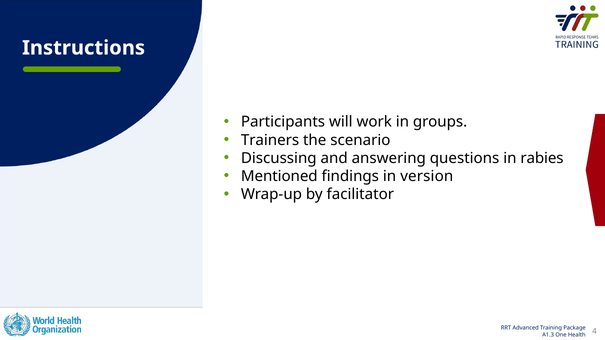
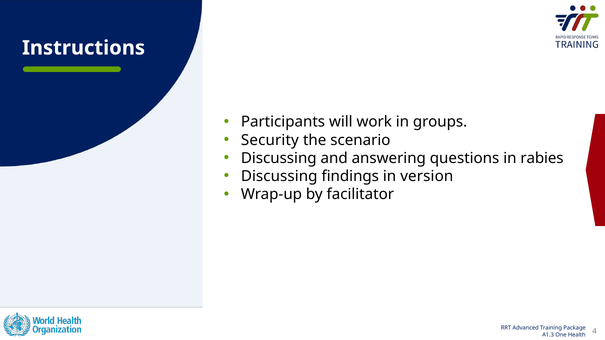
Trainers: Trainers -> Security (270, 140)
Mentioned: Mentioned -> Discussing (279, 176)
